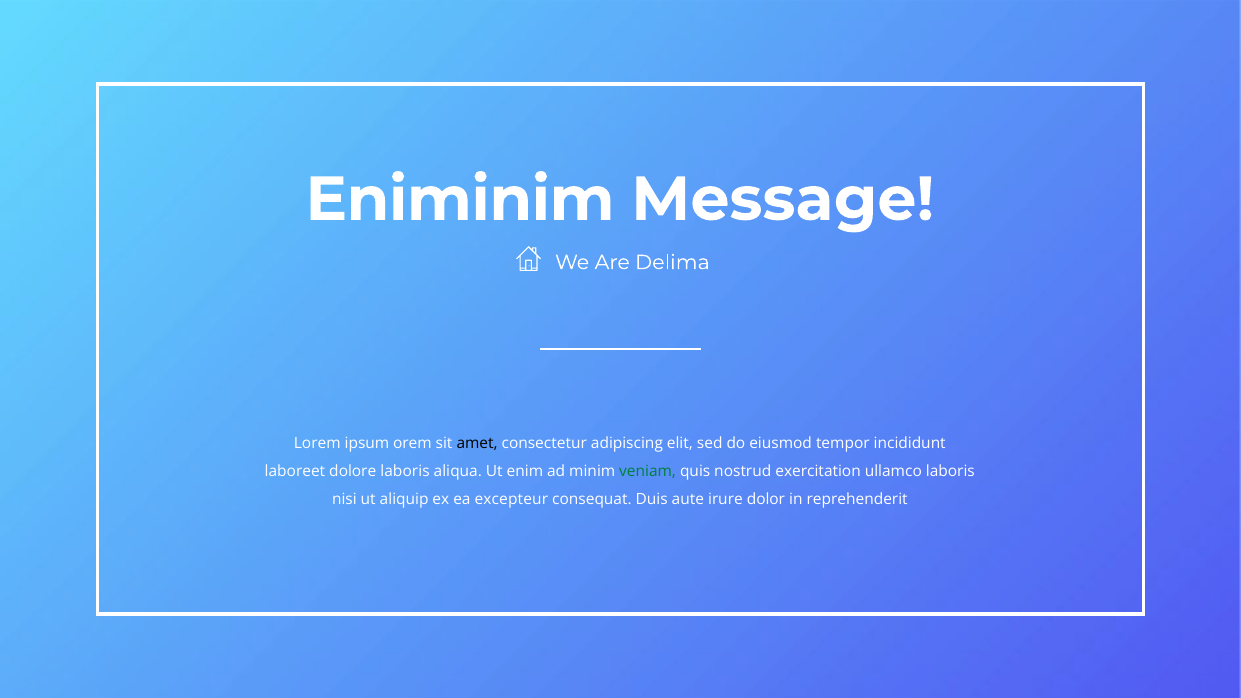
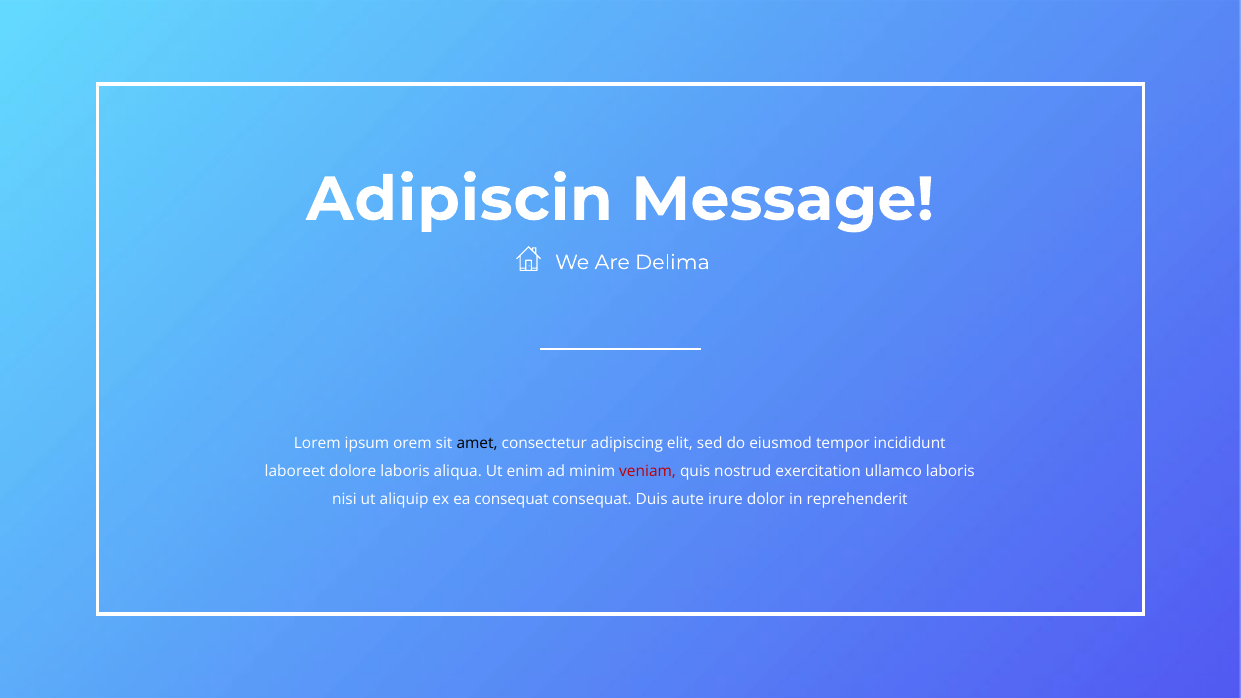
Eniminim: Eniminim -> Adipiscin (459, 199)
veniam colour: green -> red (648, 472)
ea excepteur: excepteur -> consequat (512, 500)
